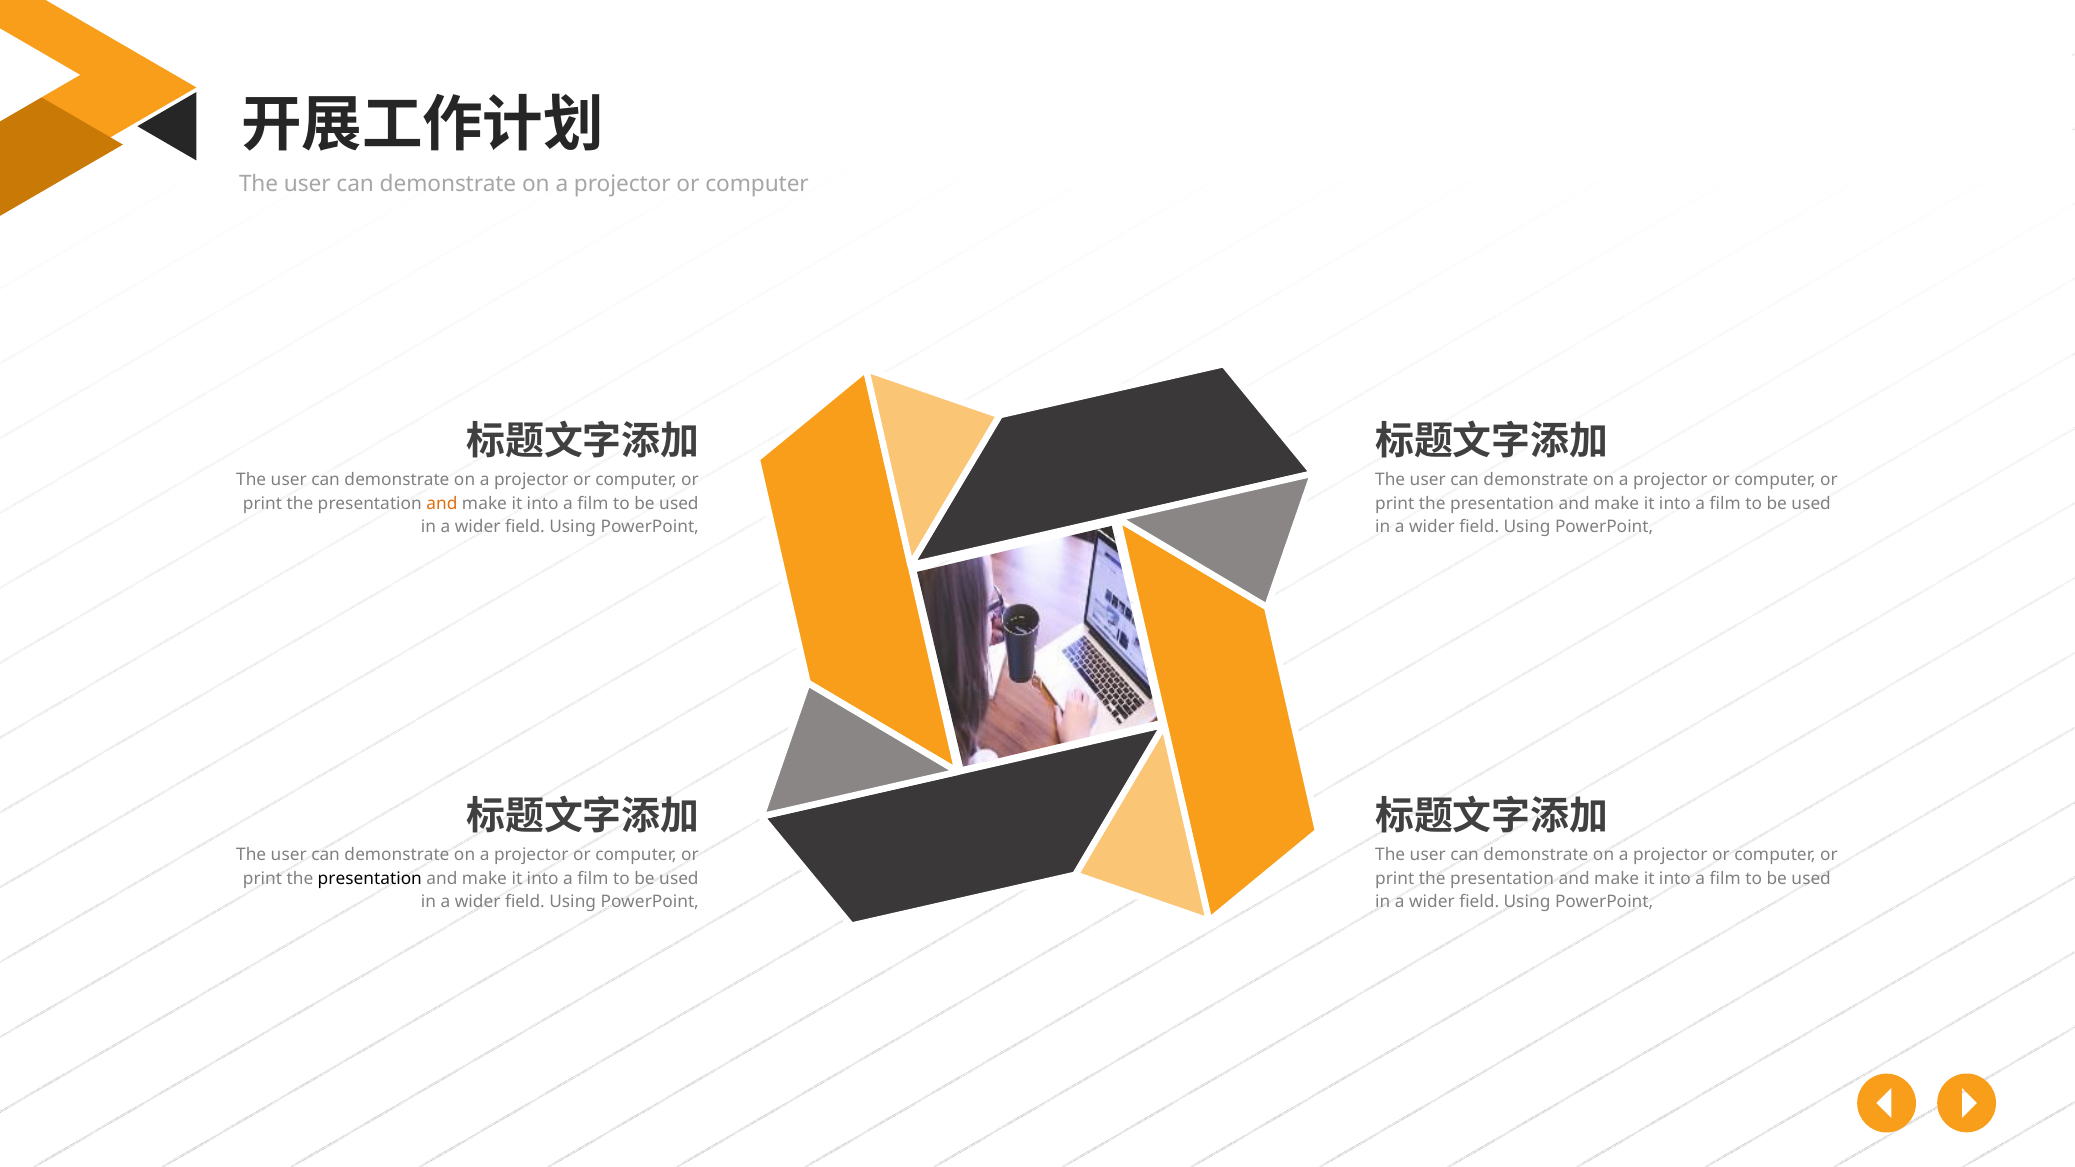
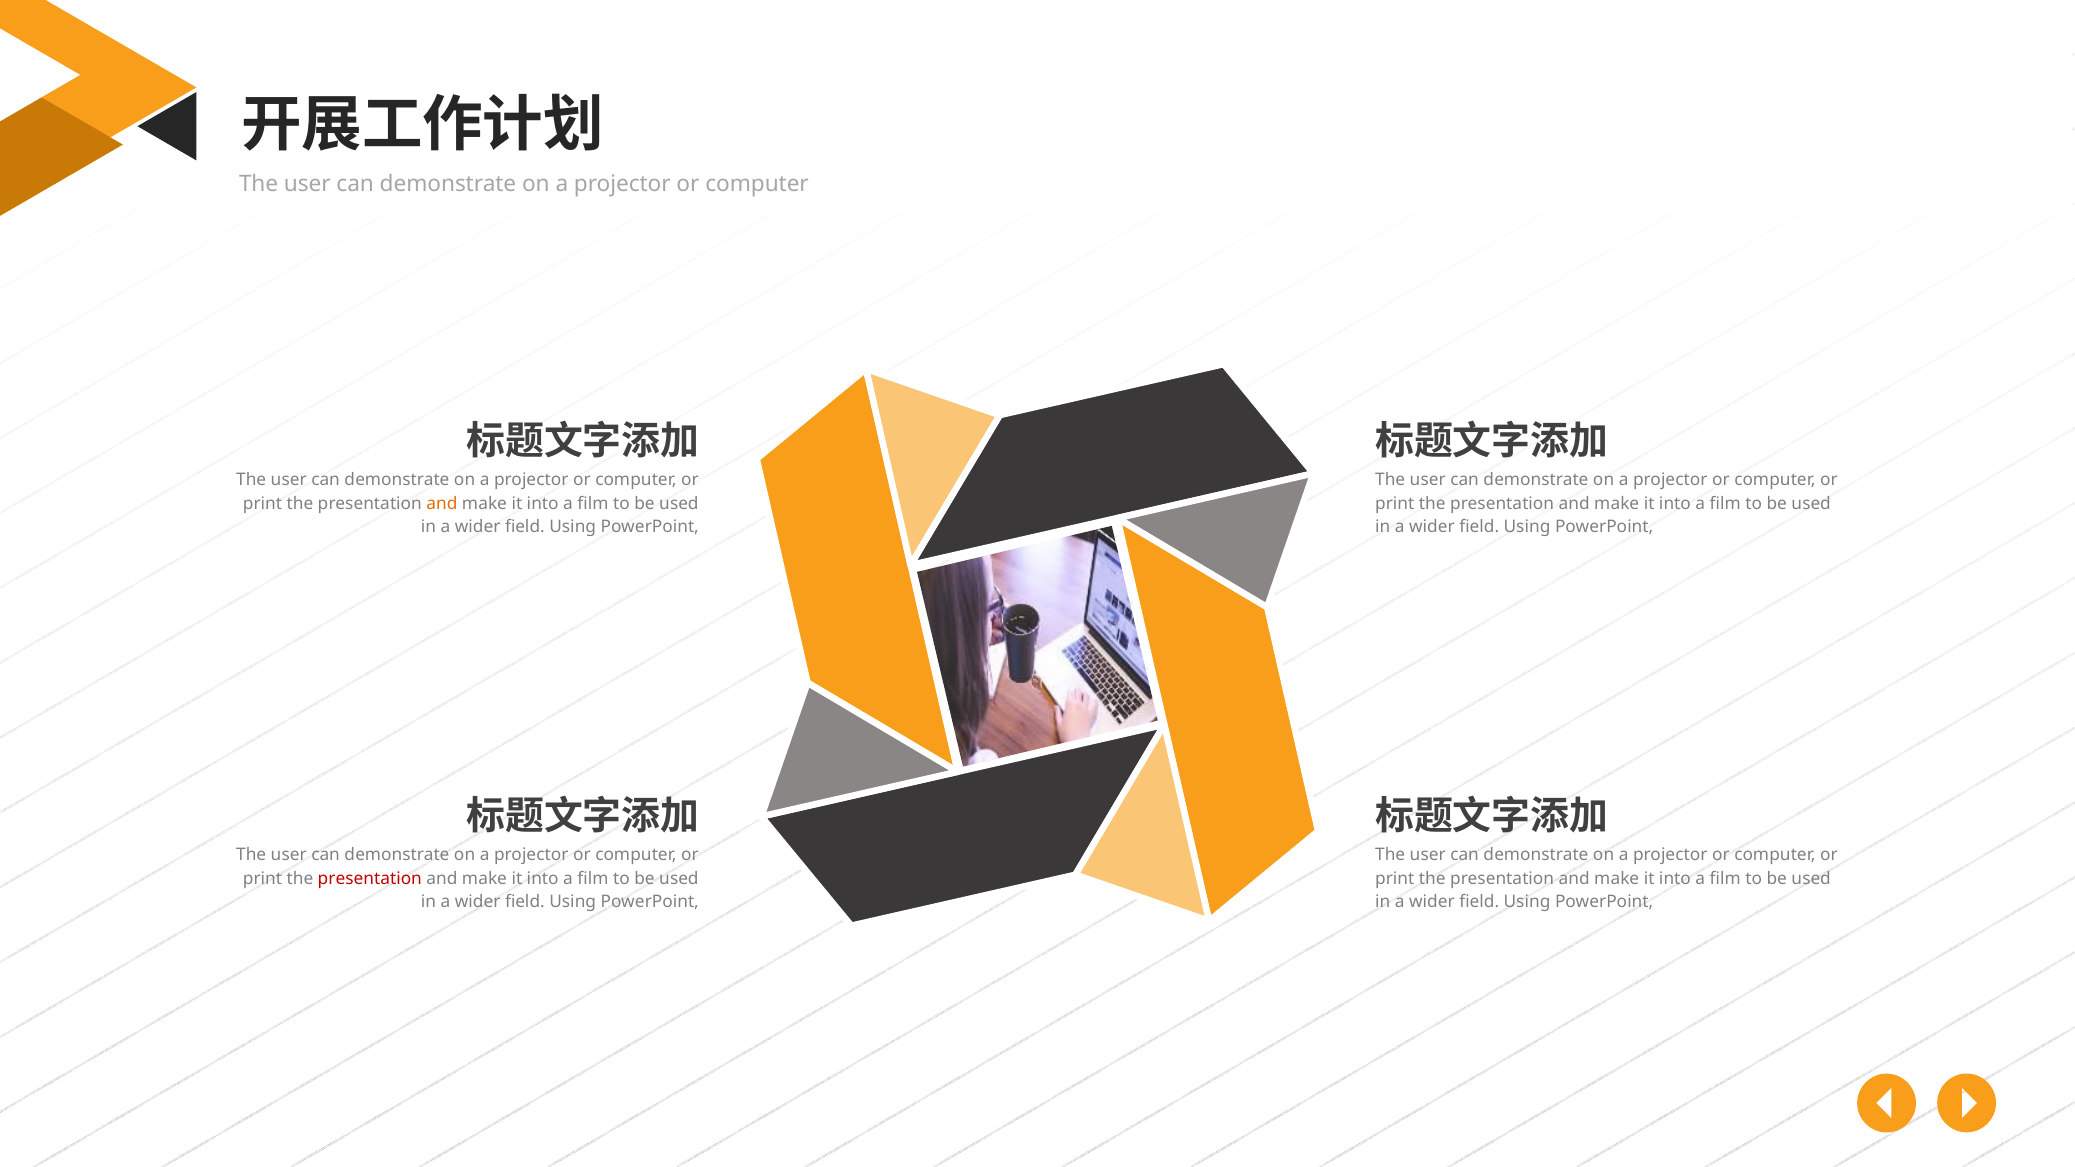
presentation colour: black -> red (370, 879)
